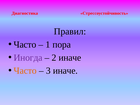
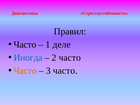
пора: пора -> деле (62, 45)
Иногда colour: purple -> blue (28, 58)
2 иначе: иначе -> часто (70, 58)
3 иначе: иначе -> часто (65, 71)
